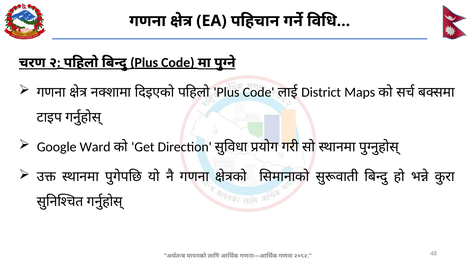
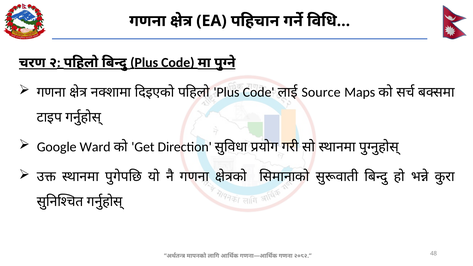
District: District -> Source (321, 92)
